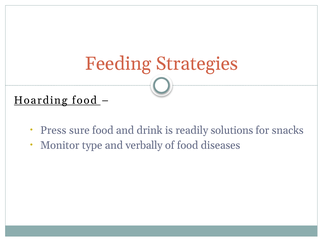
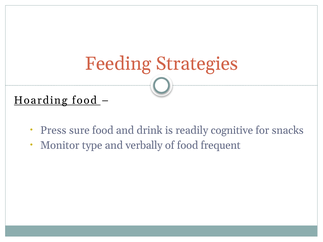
solutions: solutions -> cognitive (232, 130)
diseases: diseases -> frequent (221, 146)
